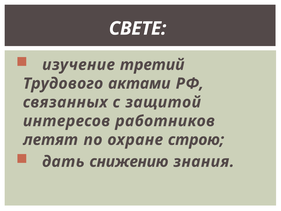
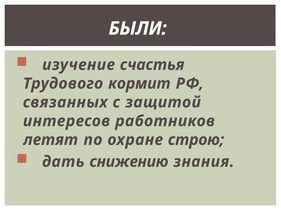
СВЕТЕ: СВЕТЕ -> БЫЛИ (138, 28)
третий: третий -> счастья (152, 65)
актами: актами -> кормит (139, 83)
